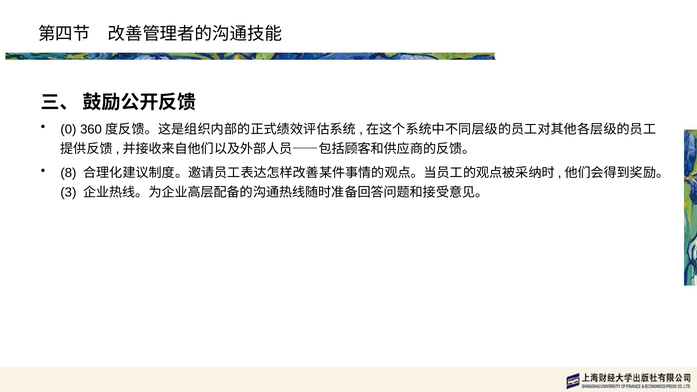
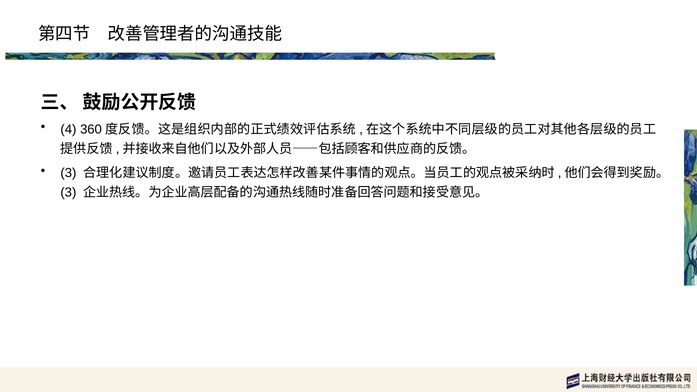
0: 0 -> 4 (68, 129)
8: 8 -> 3 (68, 173)
